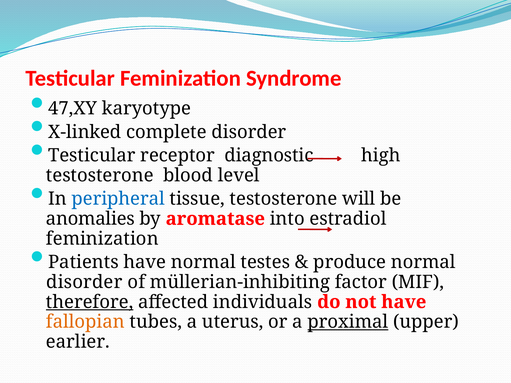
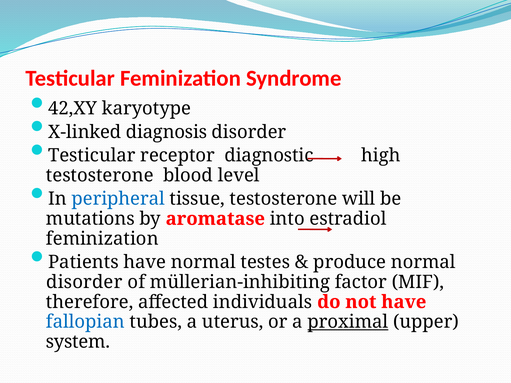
47,XY: 47,XY -> 42,XY (73, 109)
complete: complete -> diagnosis (166, 132)
anomalies: anomalies -> mutations (90, 219)
therefore underline: present -> none (90, 302)
fallopian colour: orange -> blue (85, 322)
earlier: earlier -> system (78, 342)
